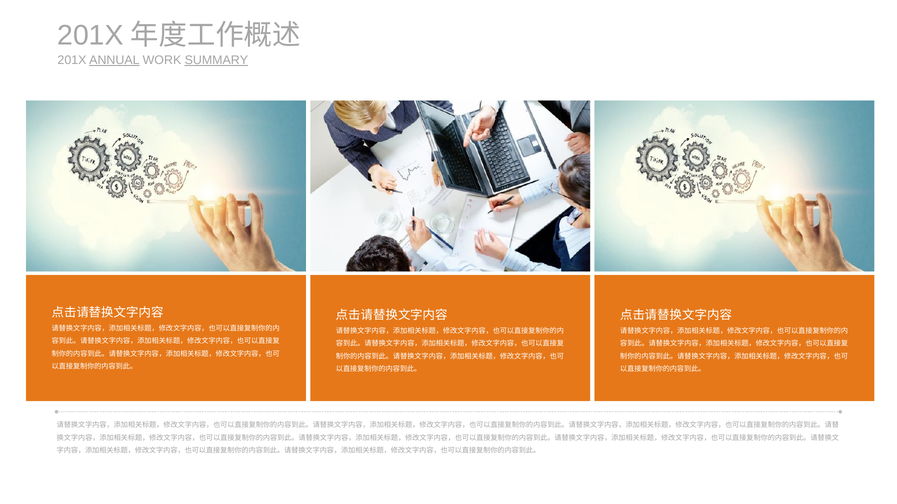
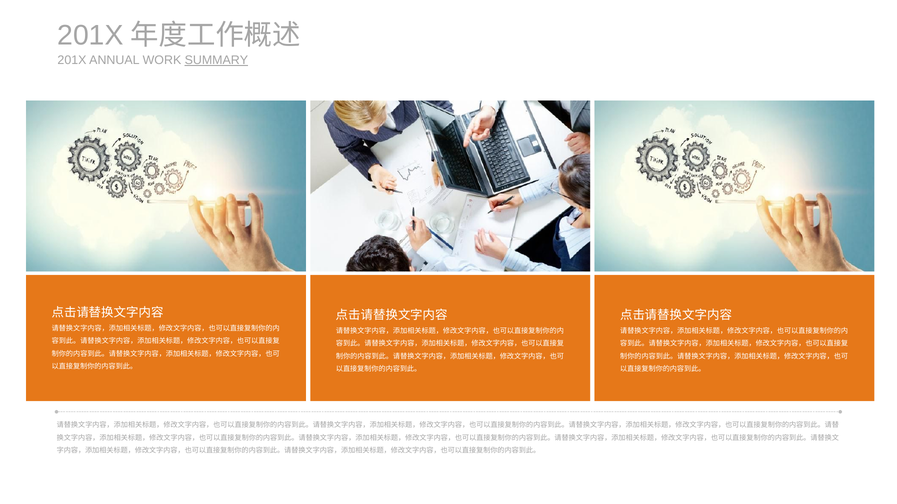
ANNUAL underline: present -> none (114, 60)
